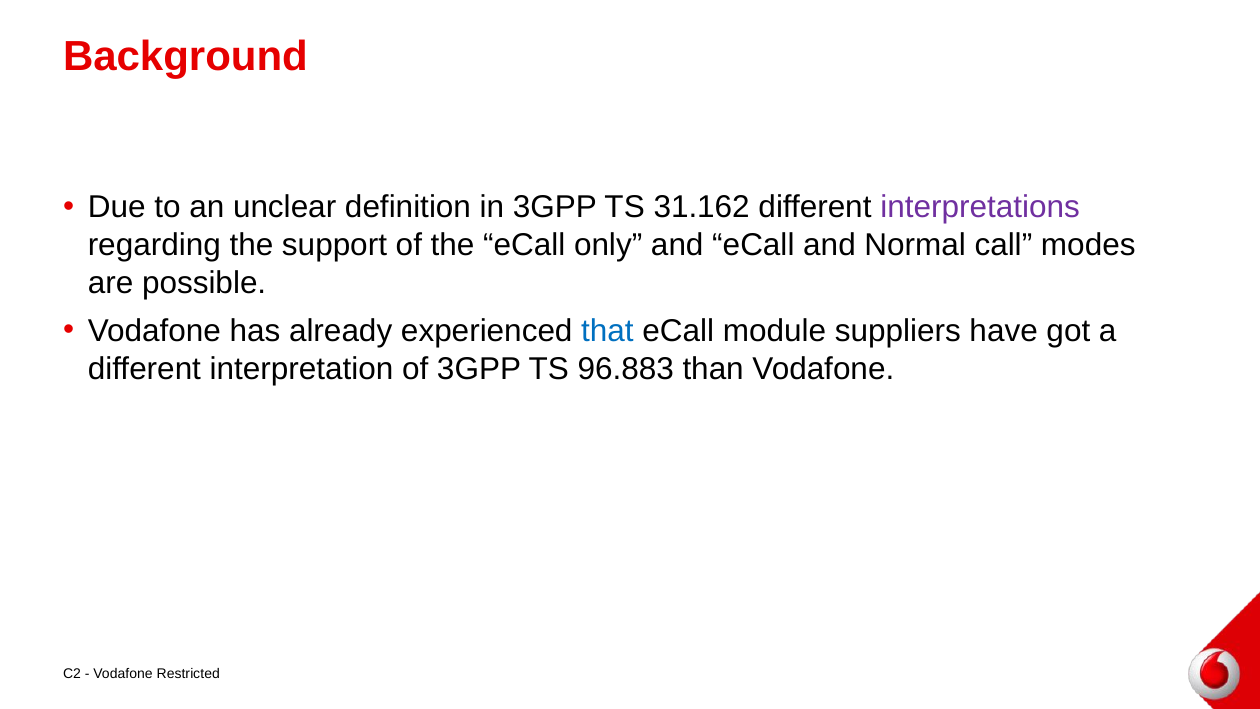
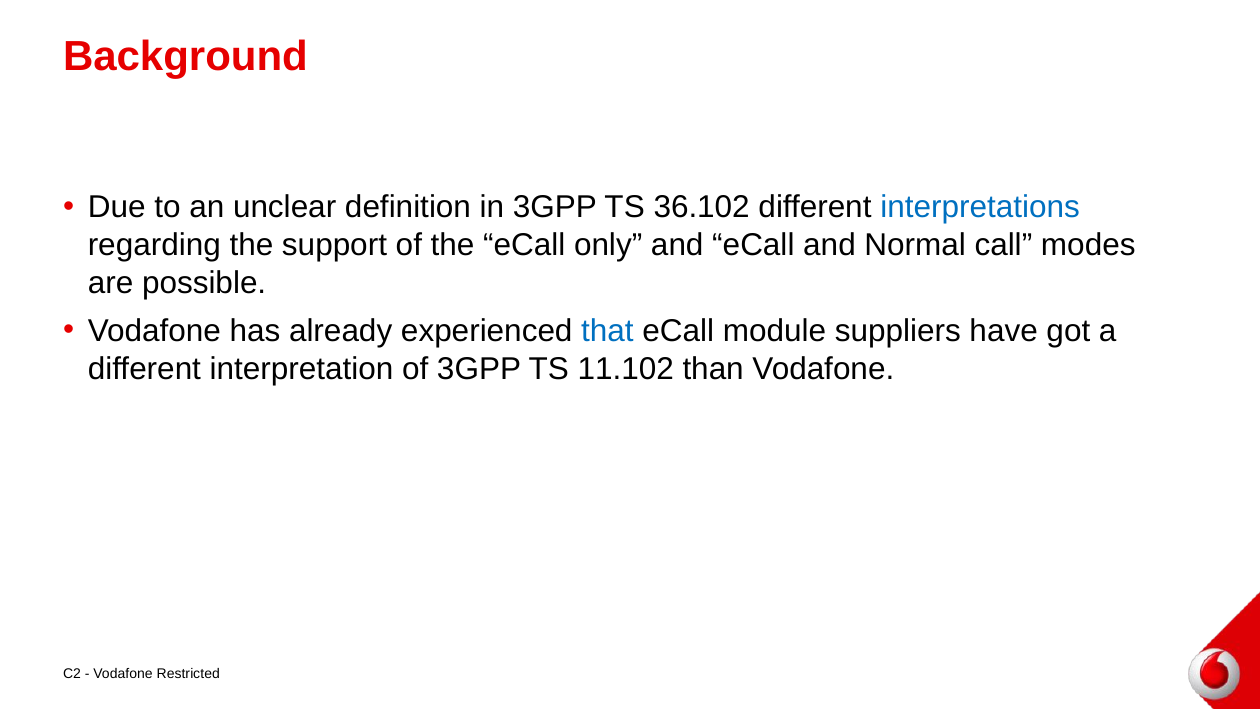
31.162: 31.162 -> 36.102 (702, 207)
interpretations colour: purple -> blue (980, 207)
96.883: 96.883 -> 11.102 (626, 369)
